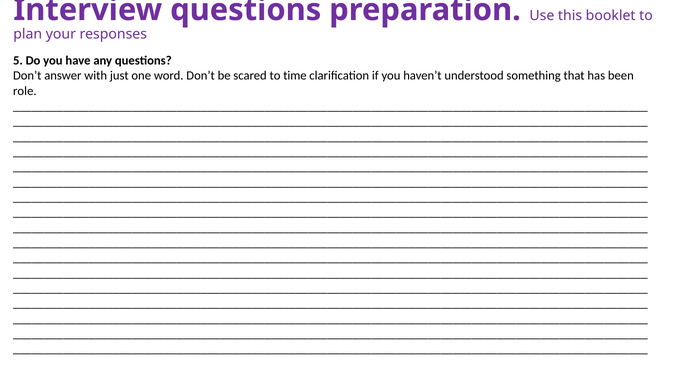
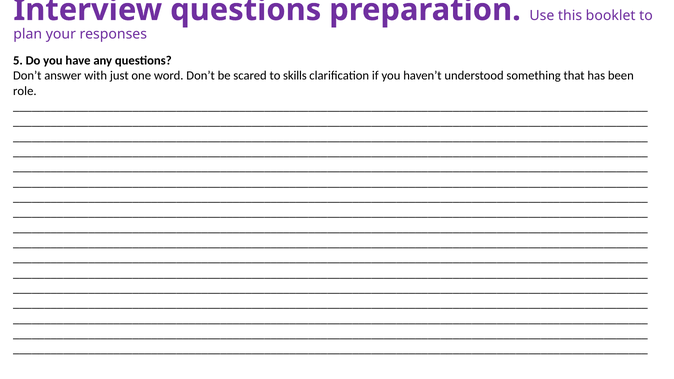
time: time -> skills (295, 76)
